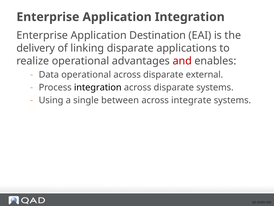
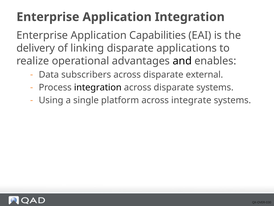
Destination: Destination -> Capabilities (158, 35)
and colour: red -> black (182, 61)
Data operational: operational -> subscribers (86, 74)
between: between -> platform (120, 100)
